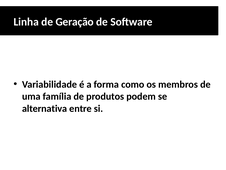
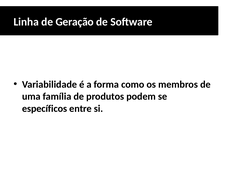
alternativa: alternativa -> específicos (45, 108)
